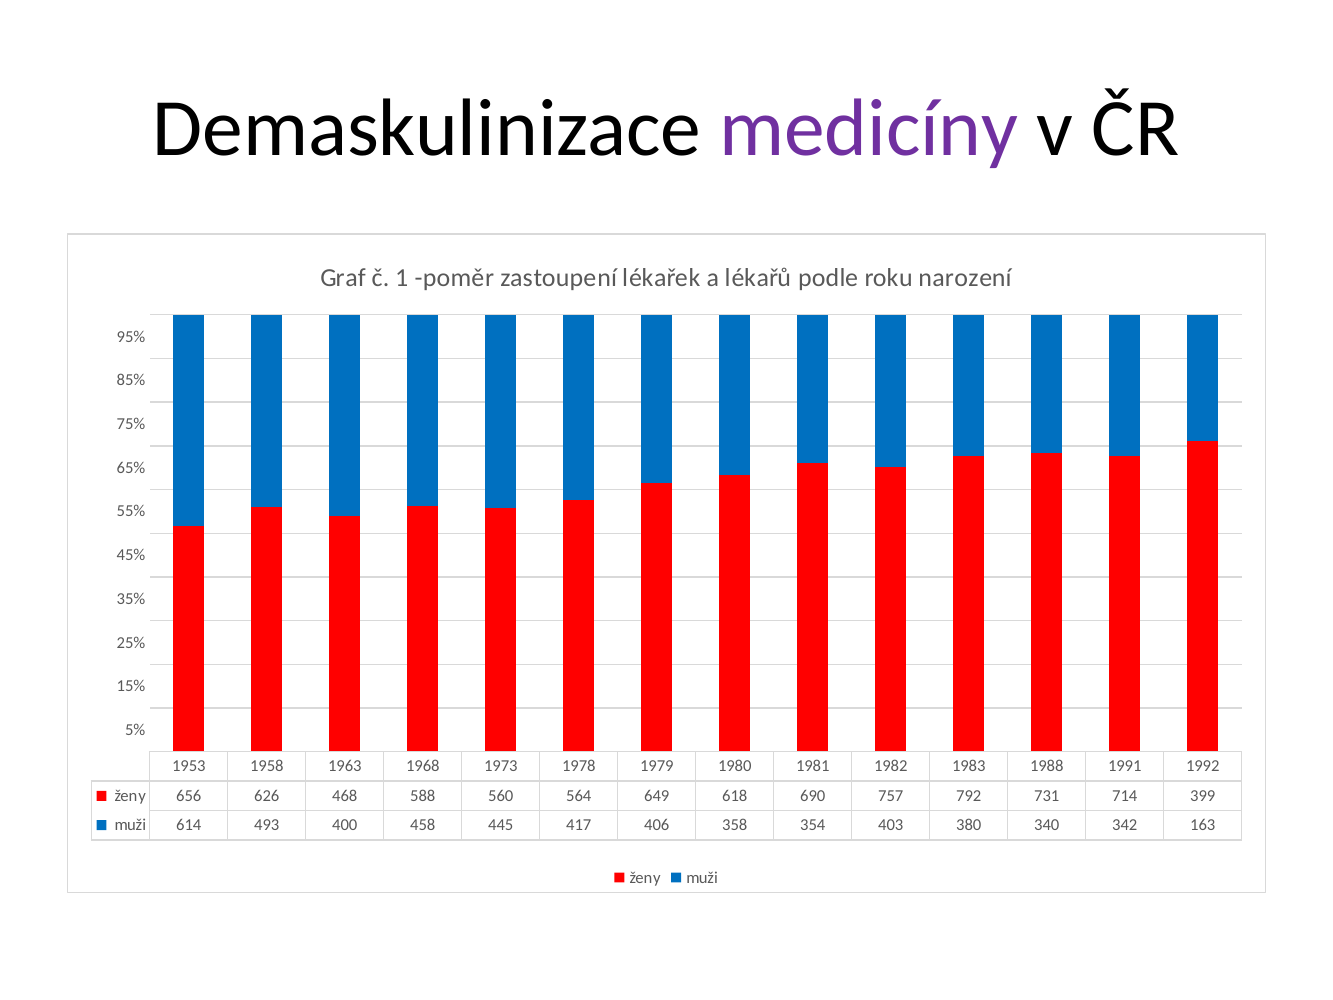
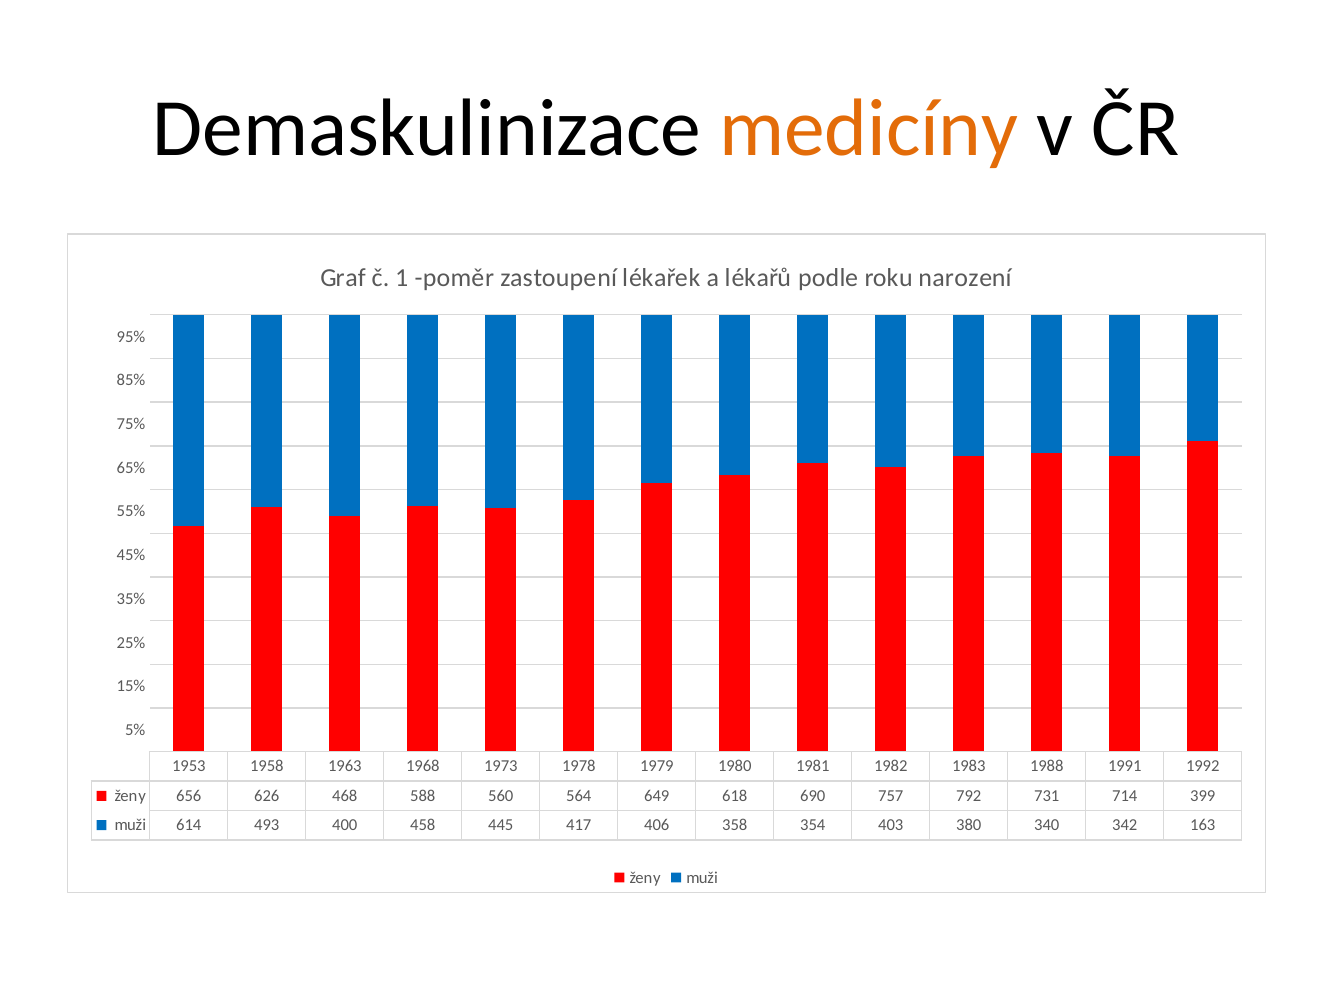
medicíny colour: purple -> orange (869, 129)
